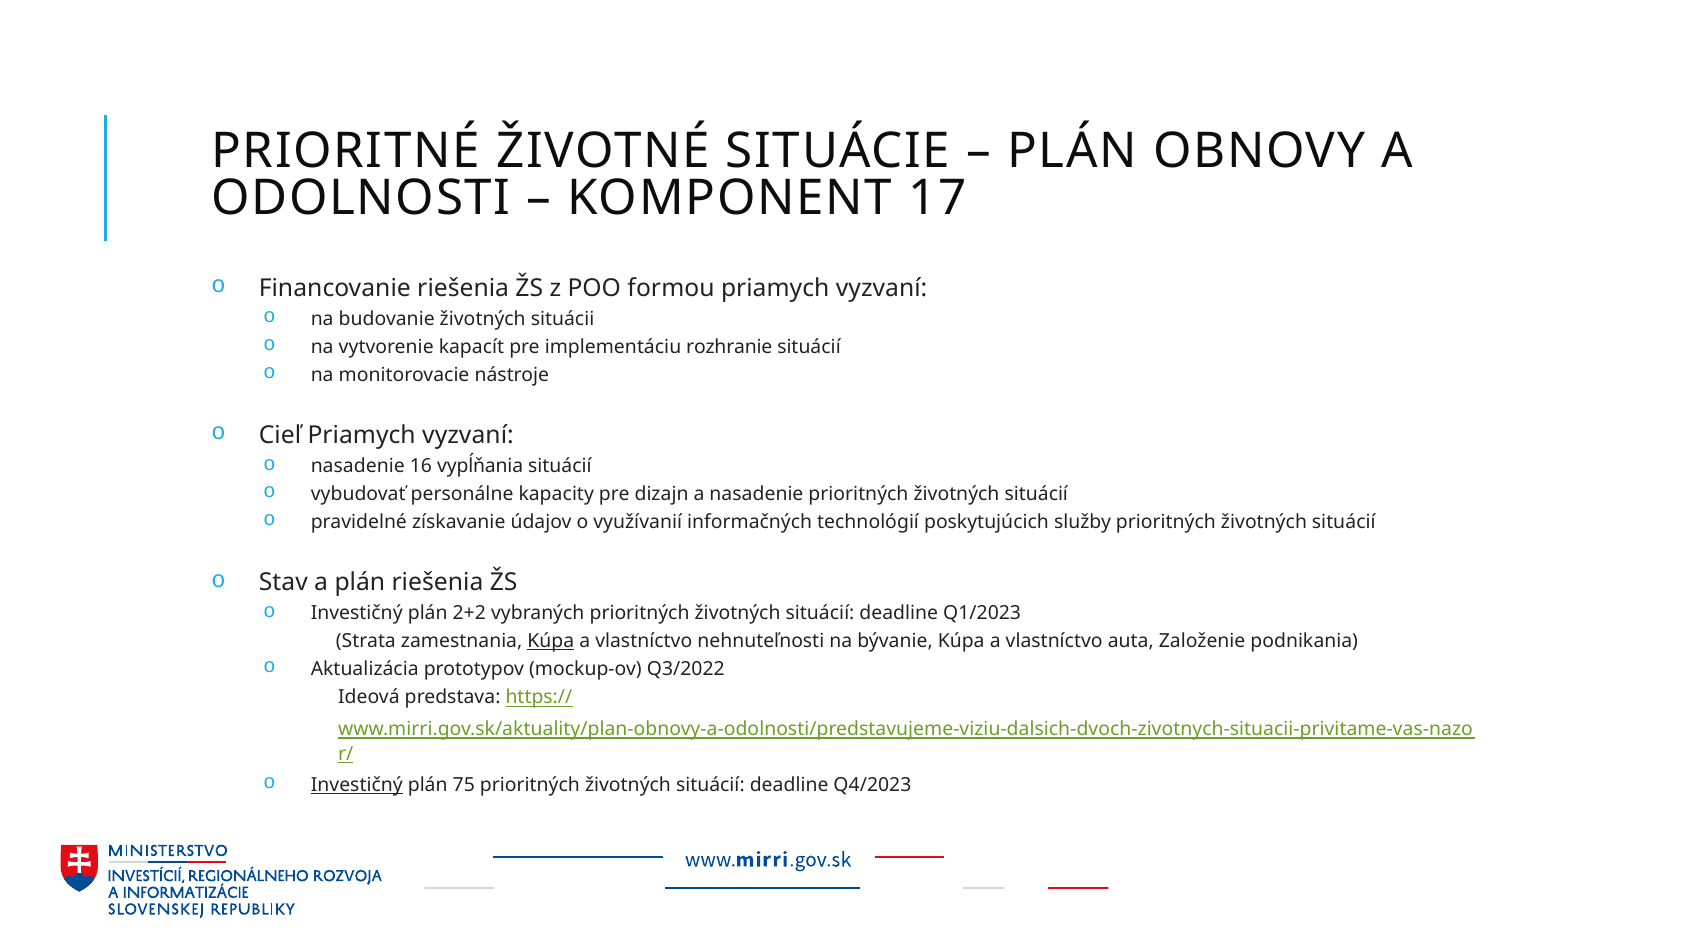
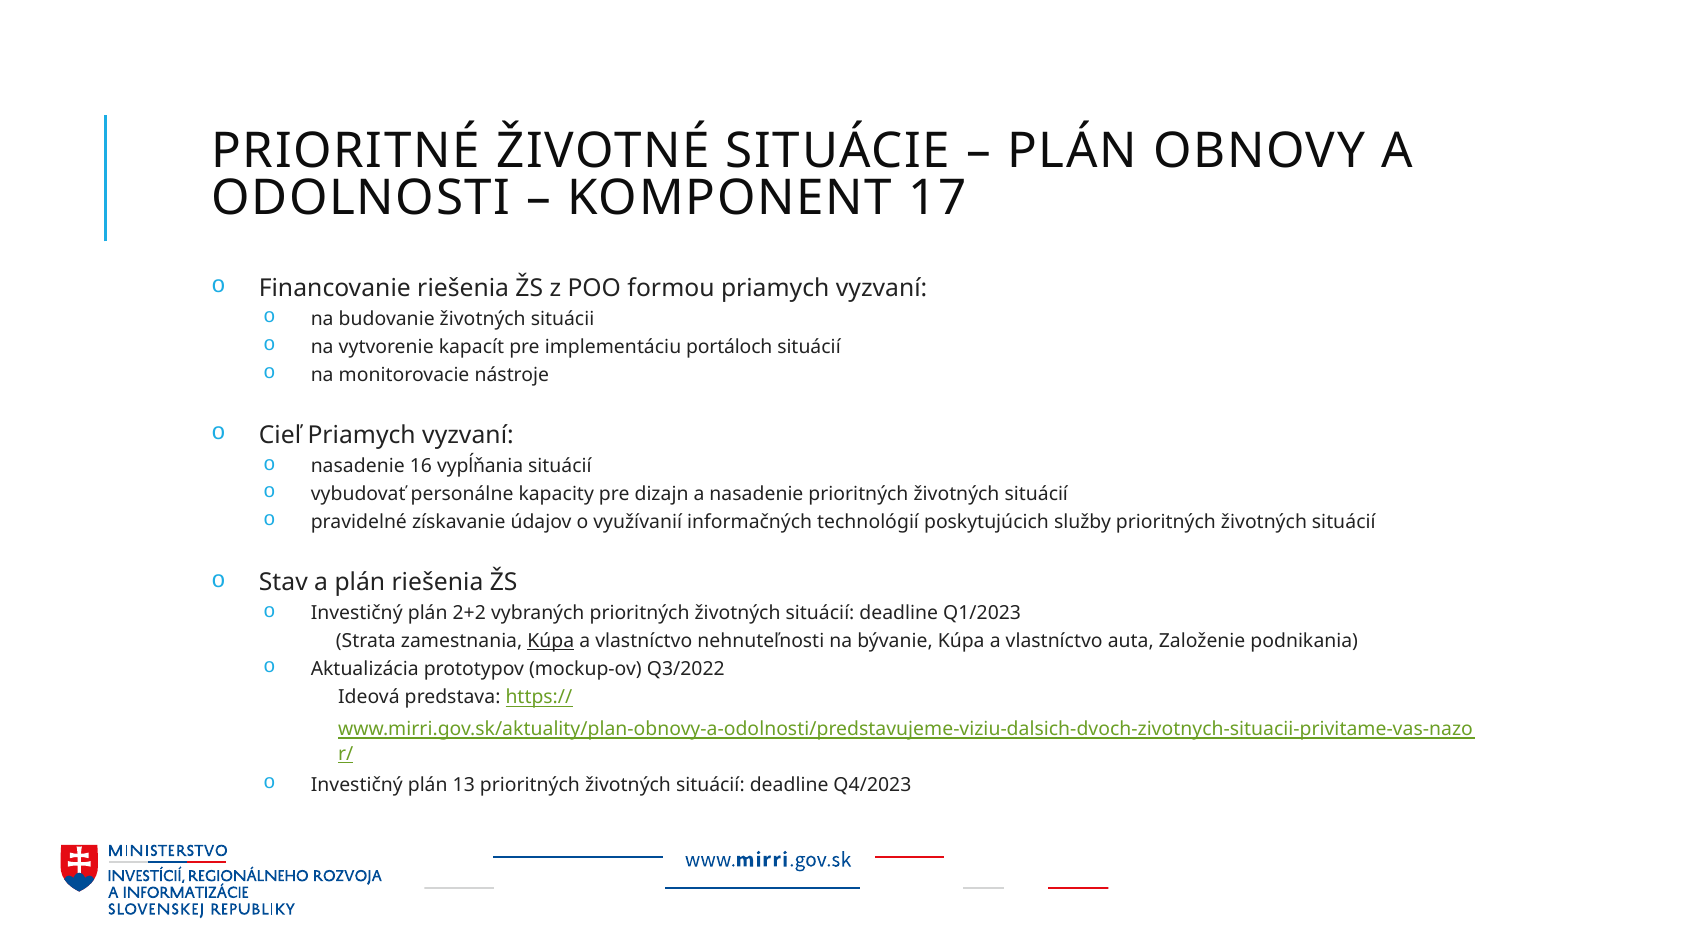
rozhranie: rozhranie -> portáloch (729, 347)
Investičný underline: present -> none (357, 785)
75: 75 -> 13 (464, 785)
